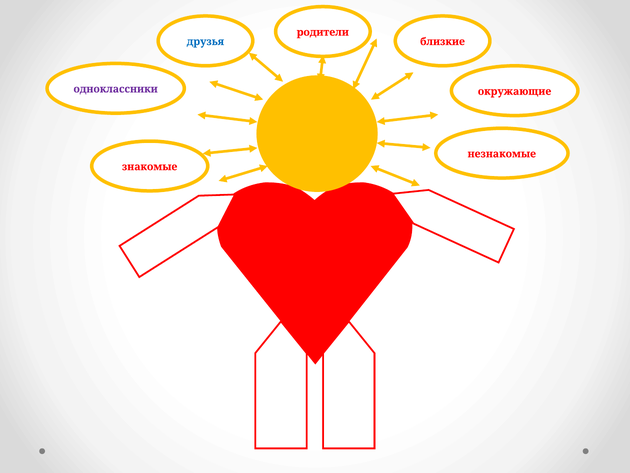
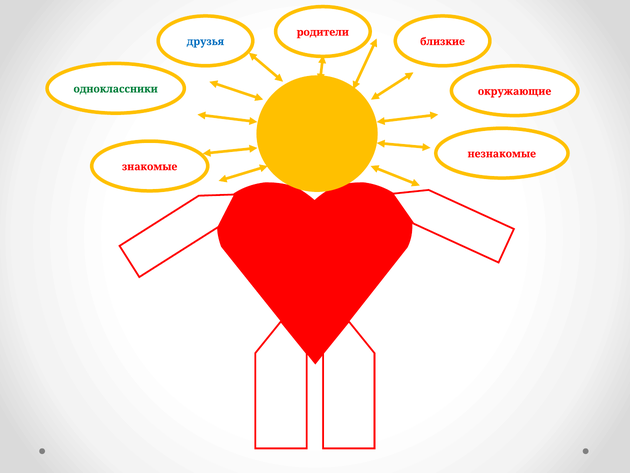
одноклассники colour: purple -> green (116, 89)
